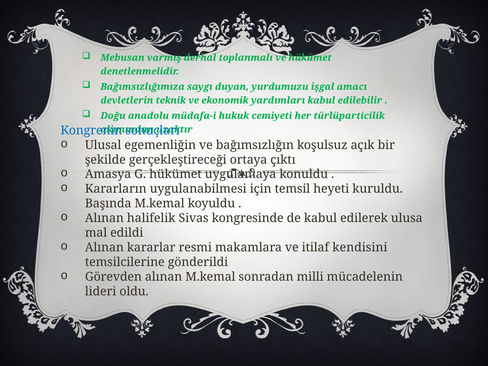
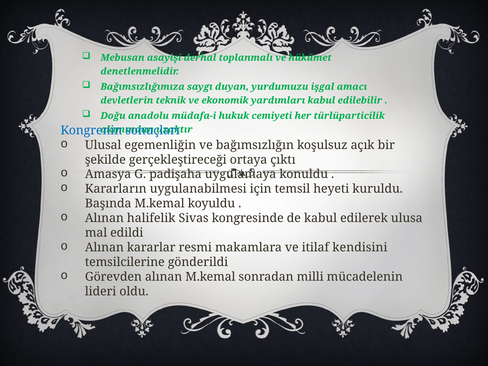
varmış: varmış -> asayişi (164, 58)
G hükümet: hükümet -> padişaha (175, 174)
